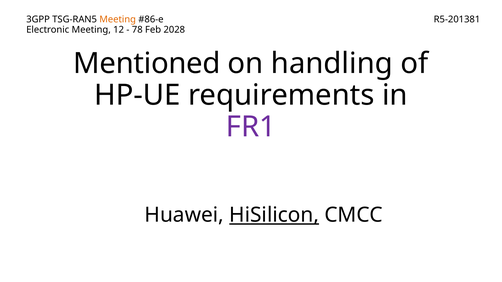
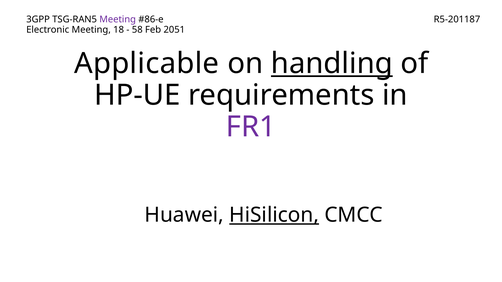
Meeting colour: orange -> purple (118, 19)
R5-201381: R5-201381 -> R5-201187 (457, 19)
12: 12 -> 18 (119, 30)
78: 78 -> 58 (137, 30)
2028: 2028 -> 2051 (174, 30)
Mentioned: Mentioned -> Applicable (147, 64)
handling underline: none -> present (332, 64)
